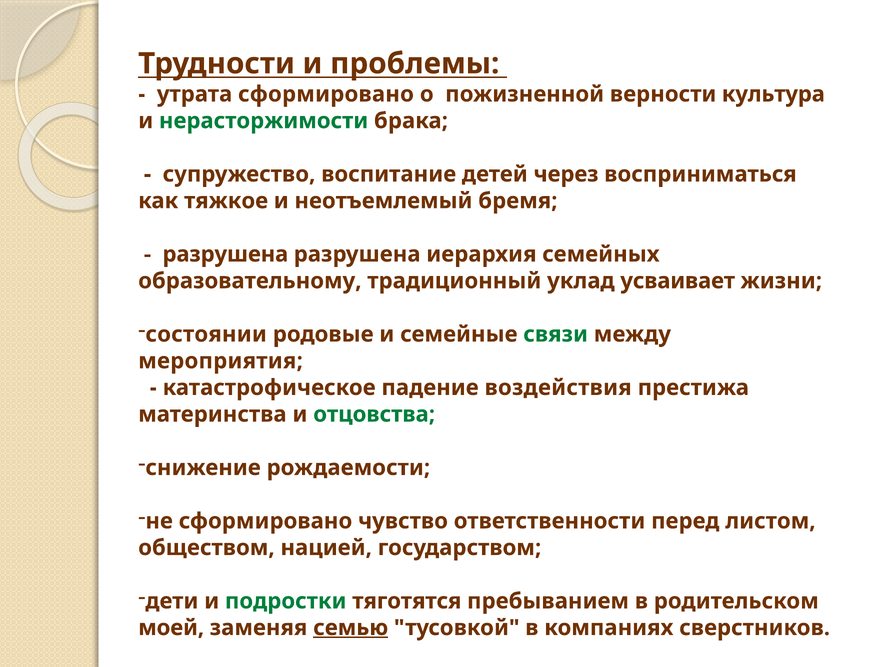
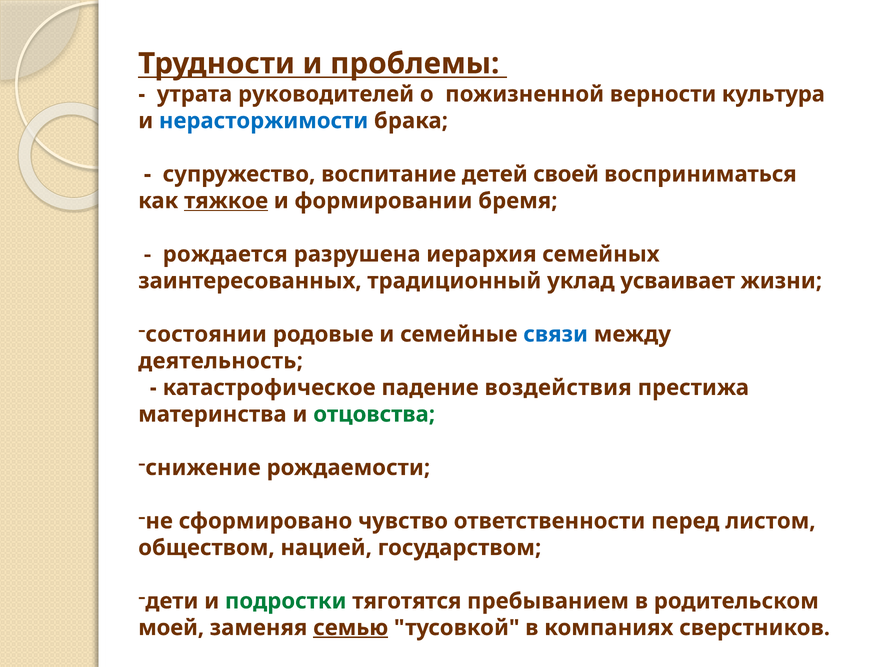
утрата сформировано: сформировано -> руководителей (326, 94)
нерасторжимости colour: green -> blue (264, 121)
через: через -> своей (566, 174)
тяжкое underline: none -> present (226, 201)
неотъемлемый: неотъемлемый -> формировании (383, 201)
разрушена: разрушена -> рождается (225, 254)
образовательному: образовательному -> заинтересованных (250, 281)
связи colour: green -> blue (556, 334)
мероприятия: мероприятия -> деятельность (221, 361)
